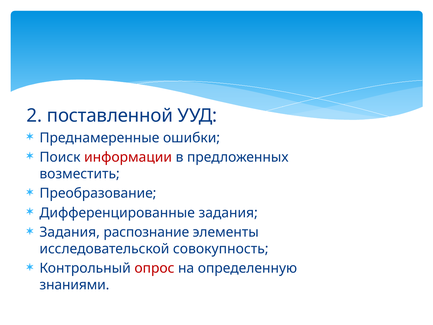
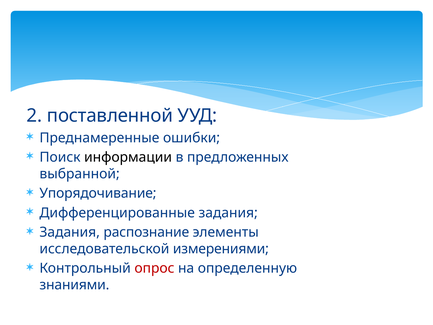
информации colour: red -> black (128, 157)
возместить: возместить -> выбранной (80, 174)
Преобразование: Преобразование -> Упорядочивание (98, 193)
совокупность: совокупность -> измерениями (221, 249)
